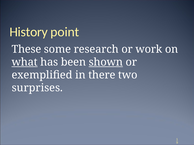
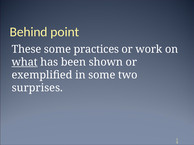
History: History -> Behind (29, 32)
research: research -> practices (96, 49)
shown underline: present -> none (106, 62)
in there: there -> some (102, 75)
